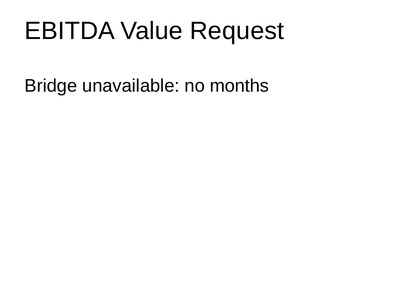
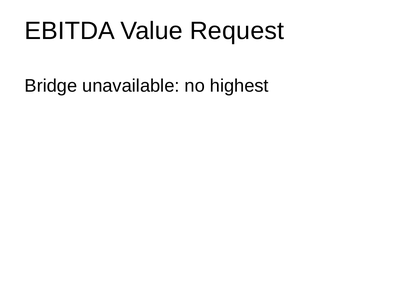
months: months -> highest (239, 86)
